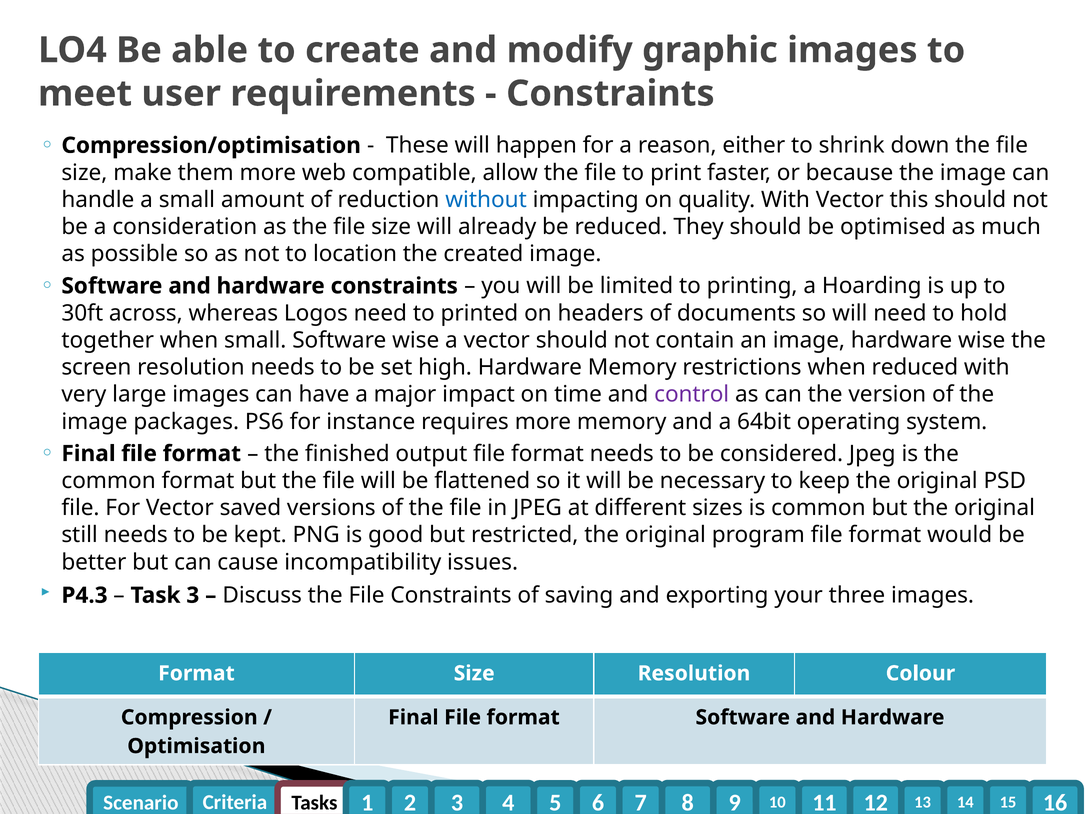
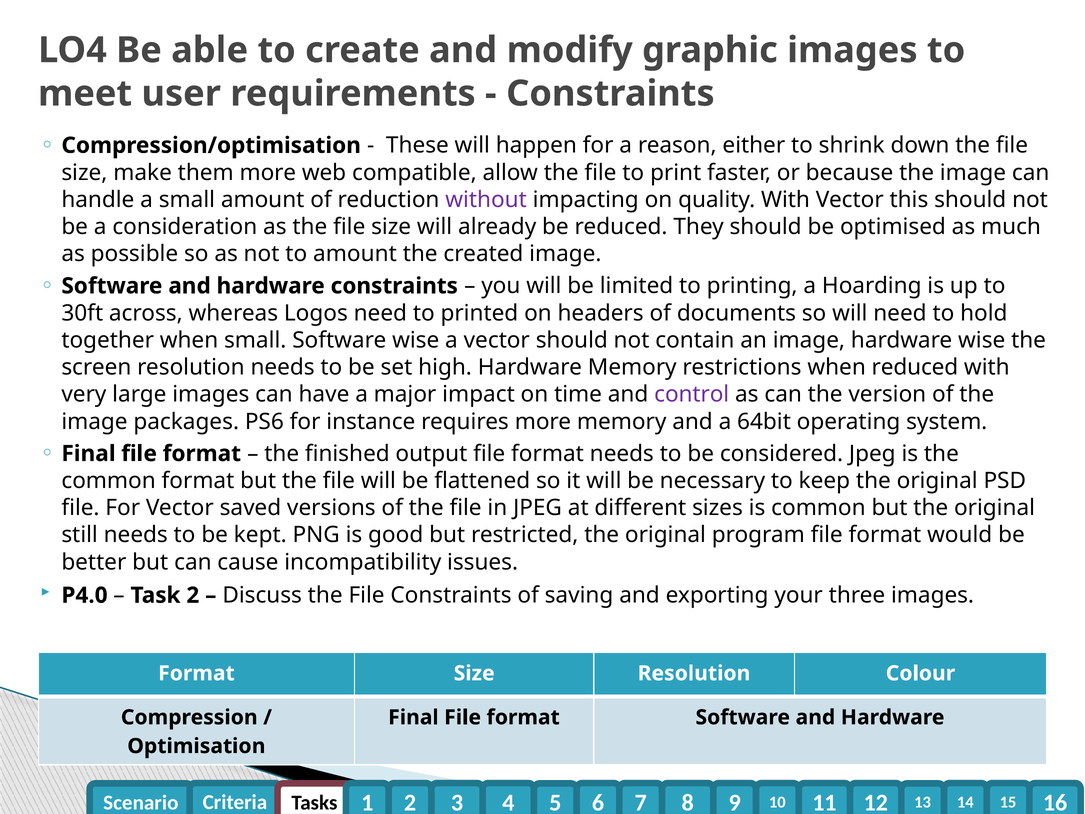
without colour: blue -> purple (486, 200)
to location: location -> amount (355, 254)
P4.3: P4.3 -> P4.0 (85, 595)
Task 3: 3 -> 2 (193, 595)
